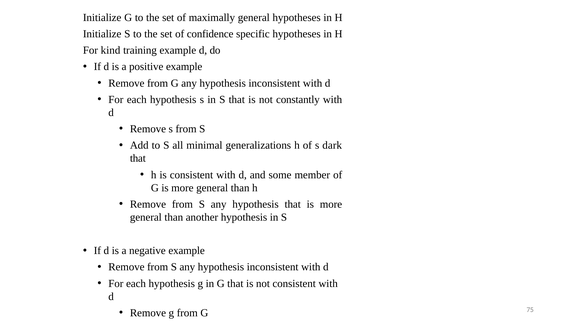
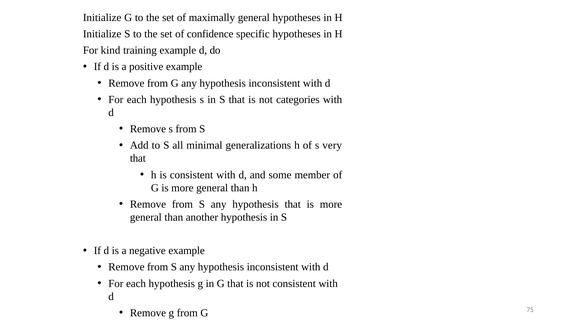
constantly: constantly -> categories (298, 100)
dark: dark -> very (332, 145)
